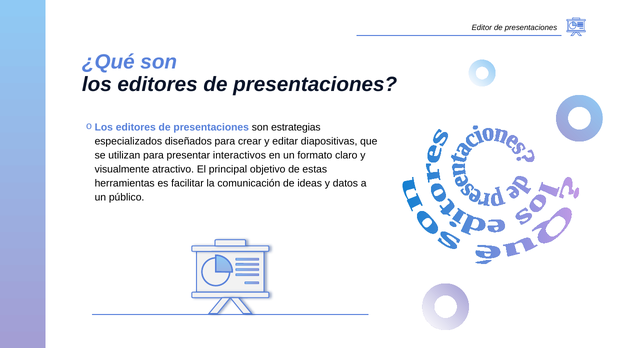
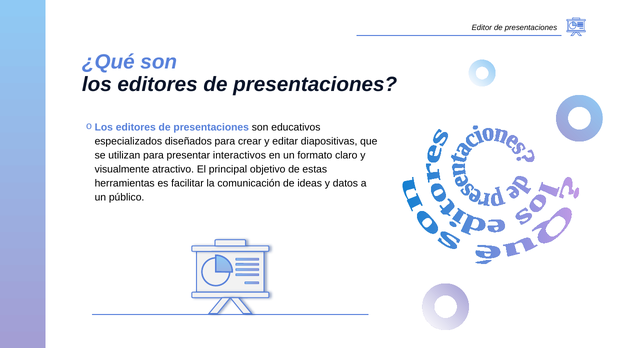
estrategias: estrategias -> educativos (296, 127)
